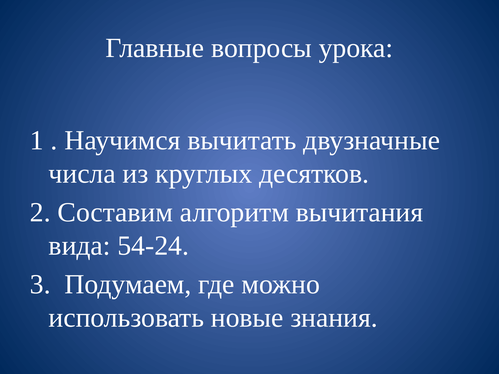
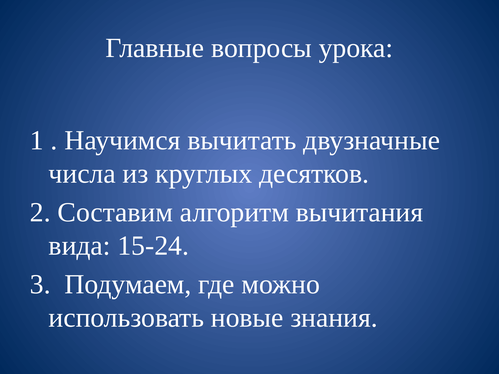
54-24: 54-24 -> 15-24 (153, 246)
